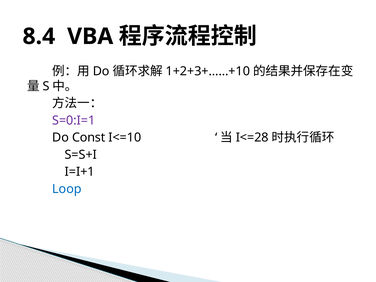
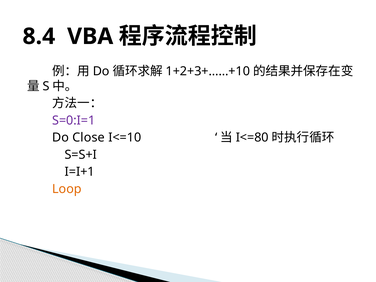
Const: Const -> Close (89, 138)
I<=28: I<=28 -> I<=80 (252, 138)
Loop colour: blue -> orange (67, 189)
